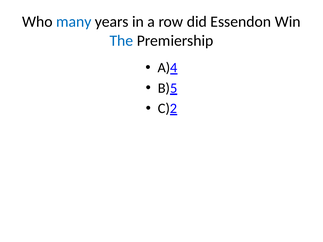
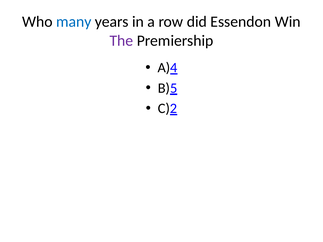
The colour: blue -> purple (121, 41)
